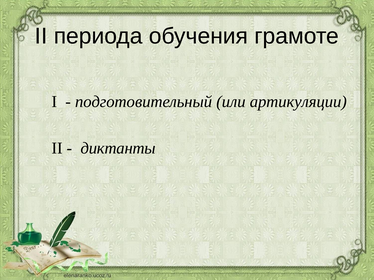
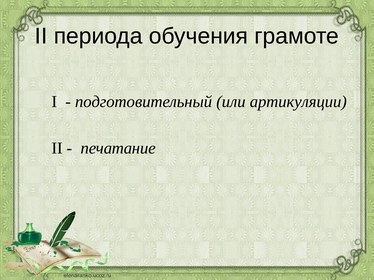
диктанты: диктанты -> печатание (118, 148)
